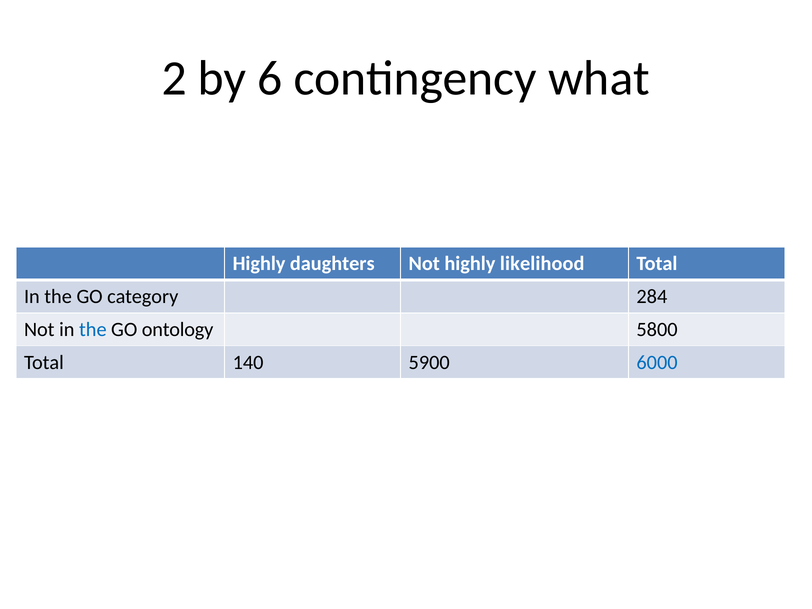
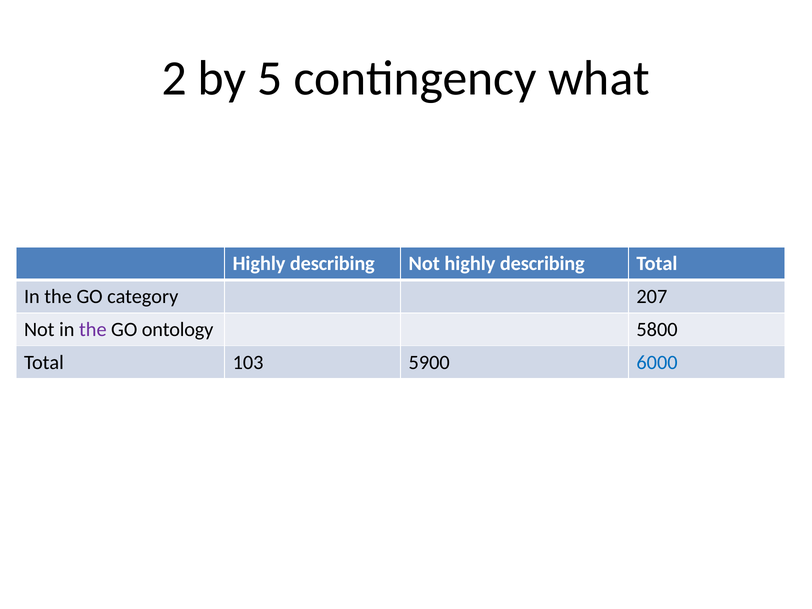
6: 6 -> 5 (270, 79)
daughters: daughters -> describing (332, 264)
Not highly likelihood: likelihood -> describing (542, 264)
284: 284 -> 207 (652, 297)
the colour: blue -> purple (93, 330)
140: 140 -> 103 (248, 362)
